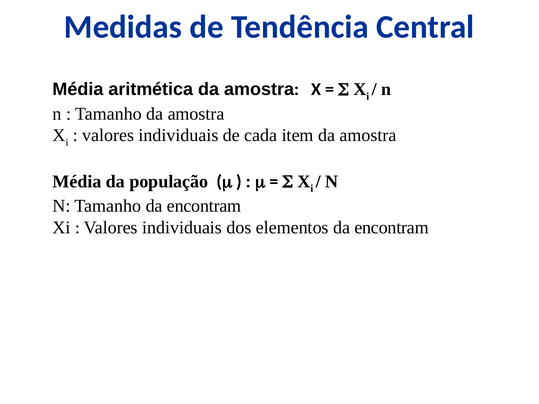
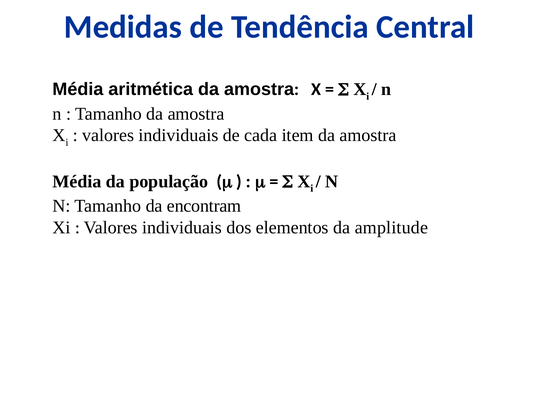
elementos da encontram: encontram -> amplitude (391, 228)
